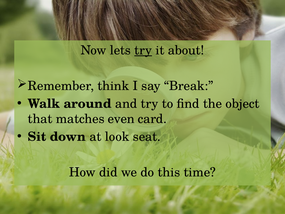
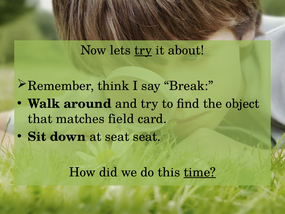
even: even -> field (121, 119)
at look: look -> seat (117, 137)
time underline: none -> present (200, 172)
